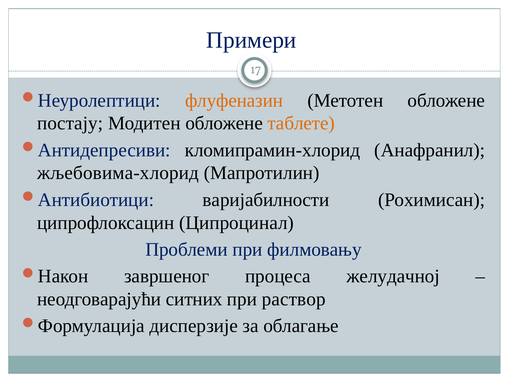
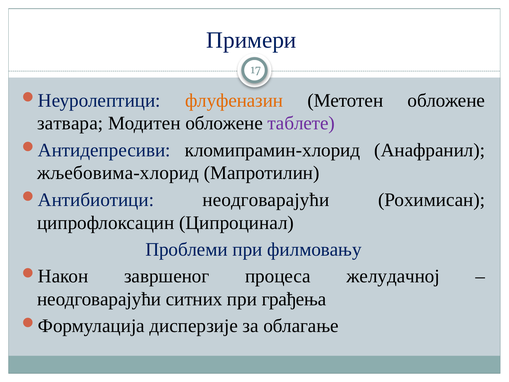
постају: постају -> затвара (70, 123)
таблете colour: orange -> purple (301, 123)
варијабилности: варијабилности -> неодговарајући (266, 200)
раствор: раствор -> грађења (294, 299)
